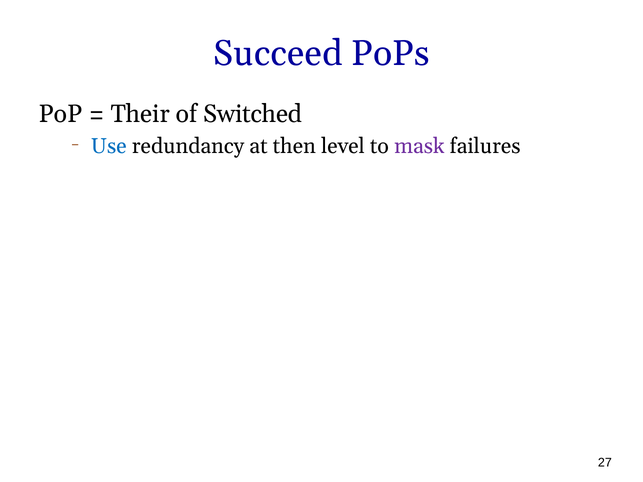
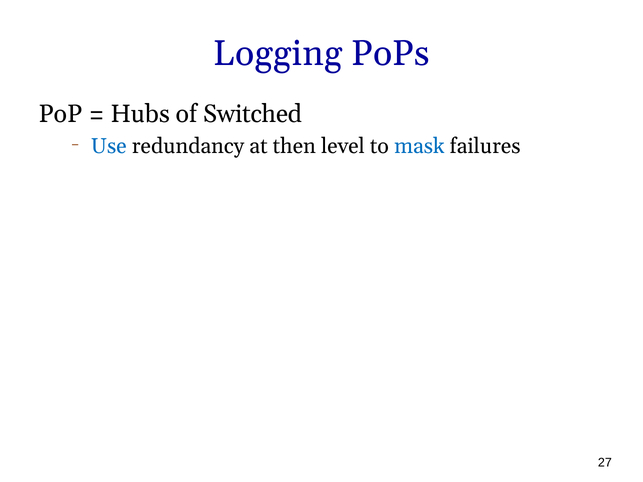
Succeed: Succeed -> Logging (278, 54)
Their: Their -> Hubs (140, 114)
mask colour: purple -> blue (419, 146)
